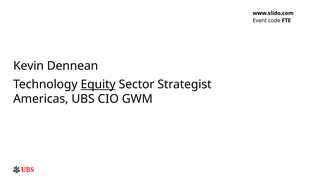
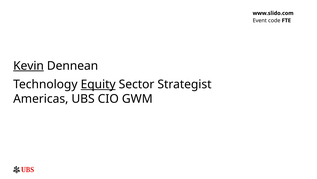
Kevin underline: none -> present (29, 66)
